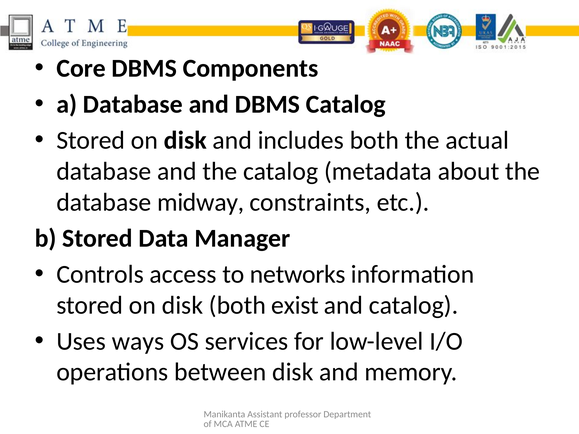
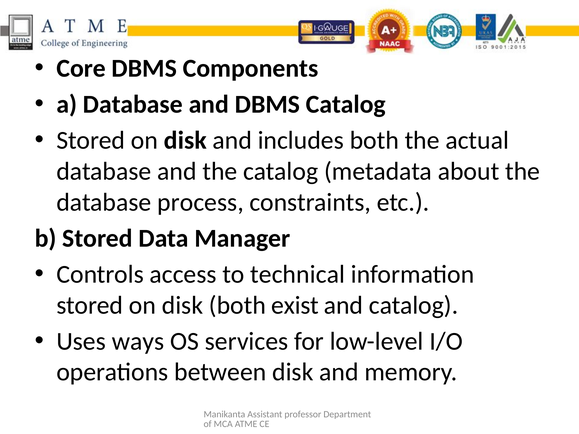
midway: midway -> process (200, 202)
networks: networks -> technical (298, 274)
